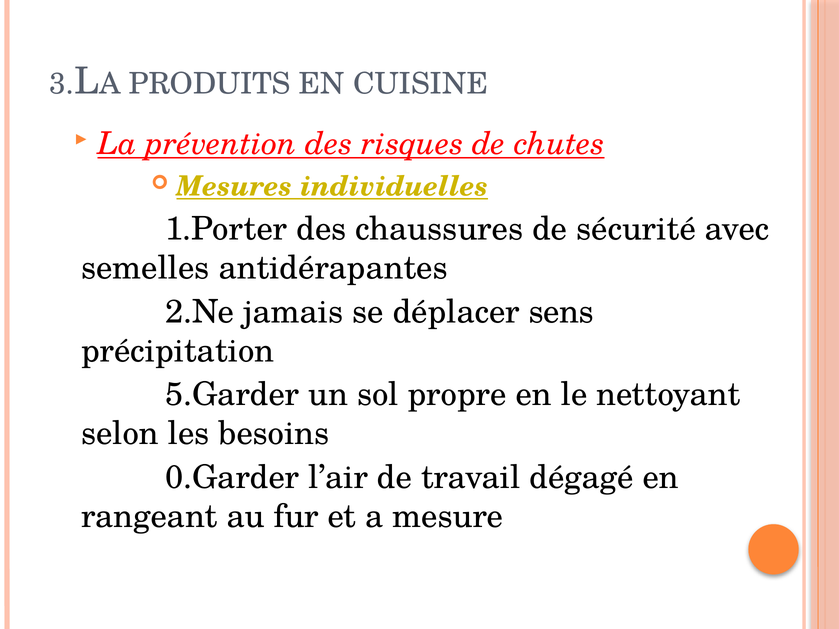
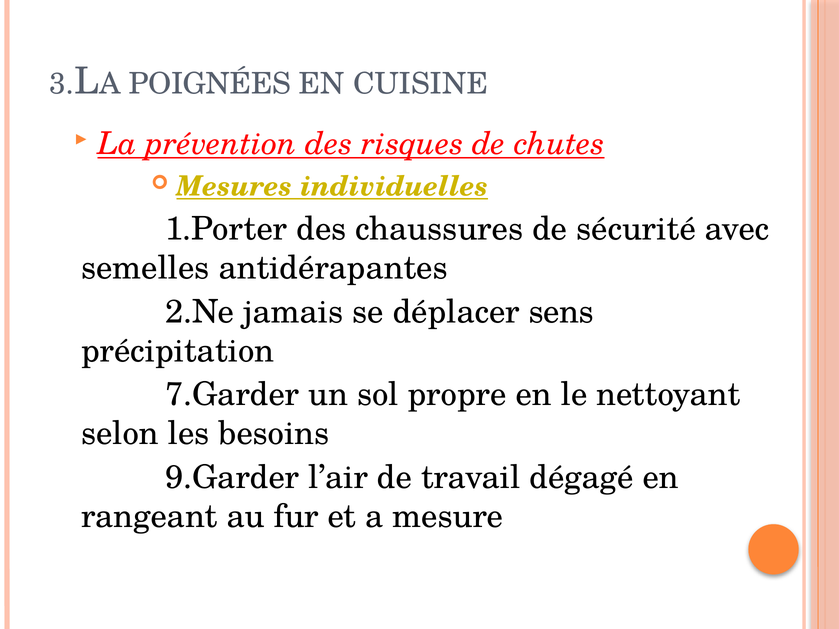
PRODUITS: PRODUITS -> POIGNÉES (210, 84)
5.Garder: 5.Garder -> 7.Garder (232, 395)
0.Garder: 0.Garder -> 9.Garder (232, 478)
